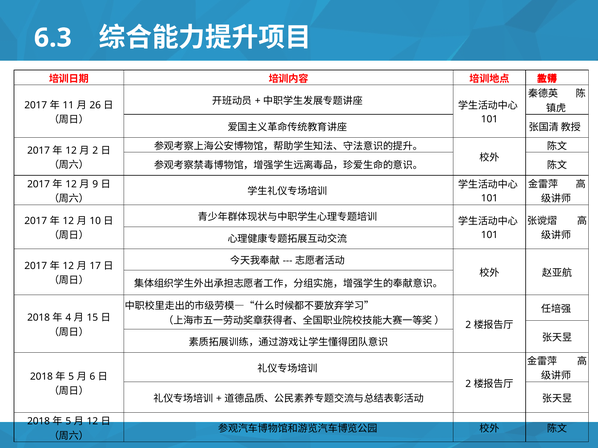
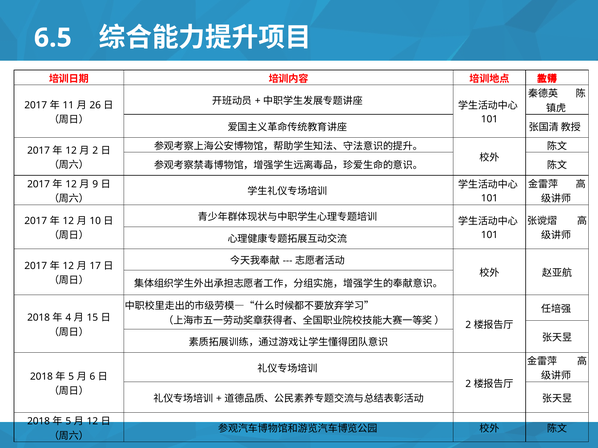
6.3: 6.3 -> 6.5 (53, 38)
